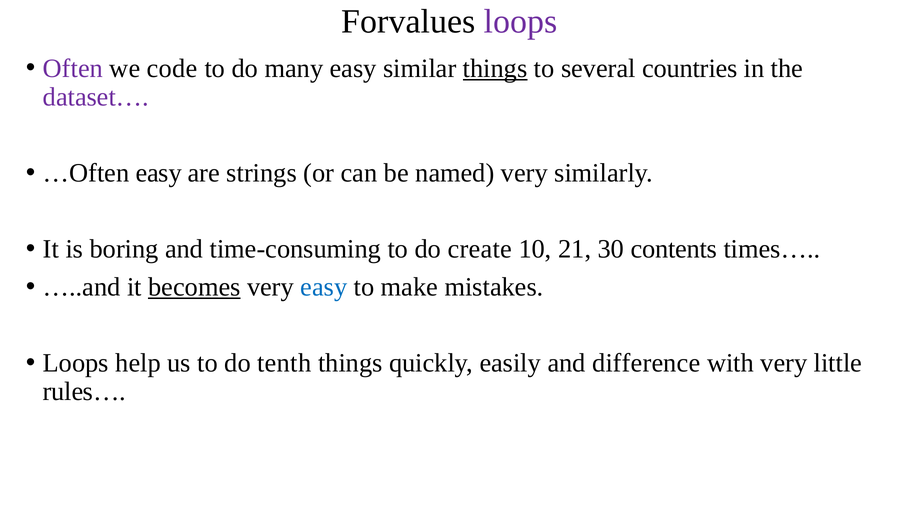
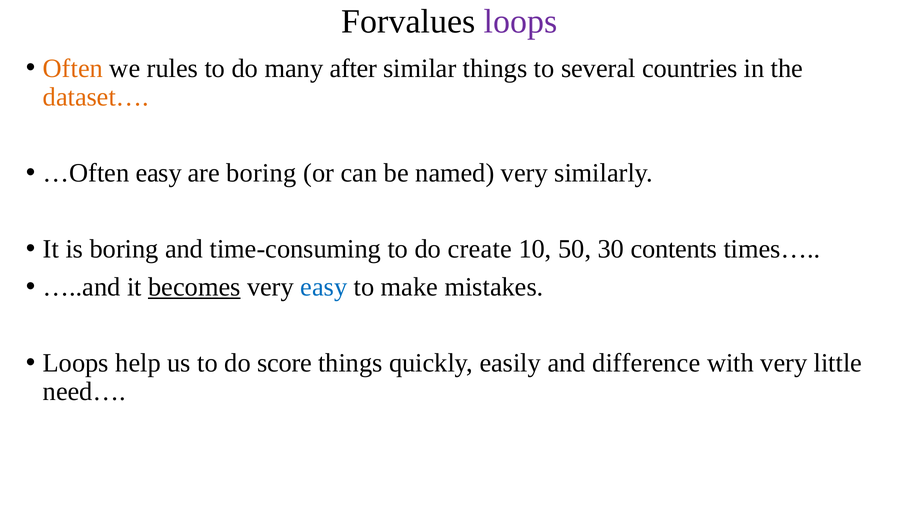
Often colour: purple -> orange (73, 68)
code: code -> rules (172, 68)
many easy: easy -> after (353, 68)
things underline: present -> none (495, 68)
dataset… colour: purple -> orange (96, 97)
are strings: strings -> boring (262, 173)
21: 21 -> 50 (575, 249)
tenth: tenth -> score (285, 363)
rules…: rules… -> need… (84, 391)
